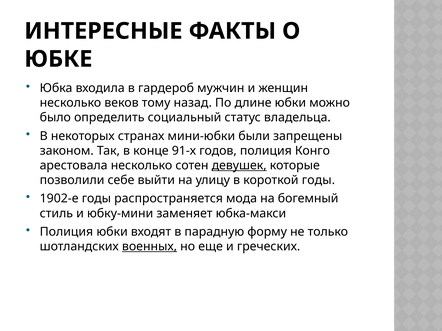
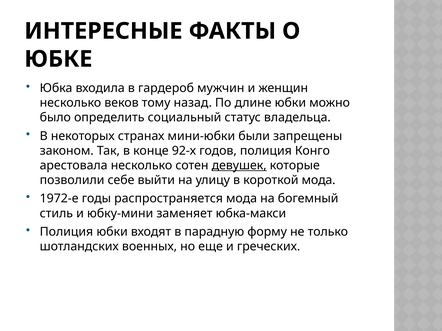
91-х: 91-х -> 92-х (184, 151)
короткой годы: годы -> мода (319, 180)
1902-е: 1902-е -> 1972-е (59, 199)
военных underline: present -> none (150, 247)
